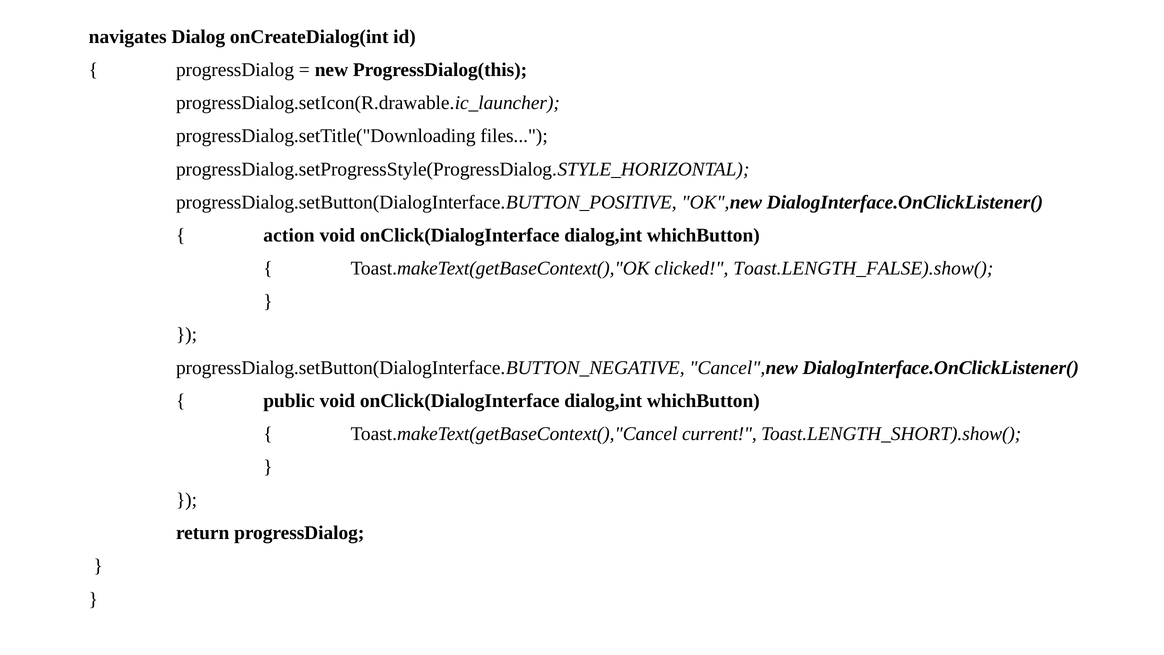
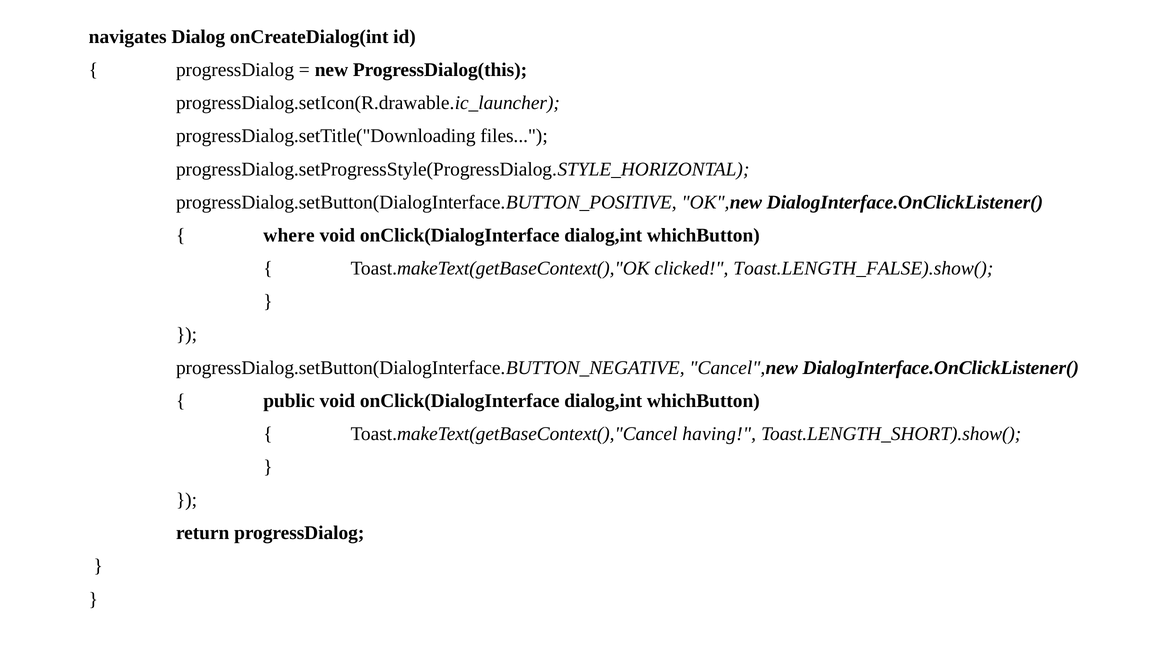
action: action -> where (289, 235)
current: current -> having (719, 434)
